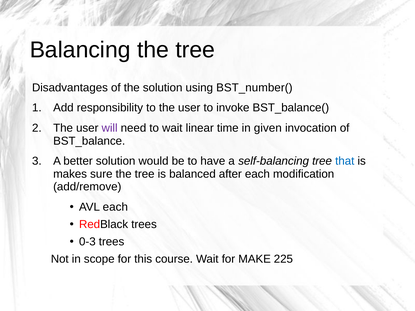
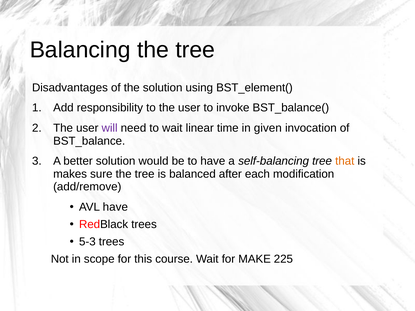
BST_number(: BST_number( -> BST_element( (254, 88)
that colour: blue -> orange (345, 161)
AVL each: each -> have (115, 207)
0-3: 0-3 -> 5-3 (87, 242)
